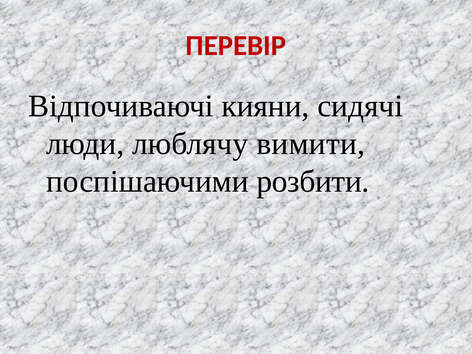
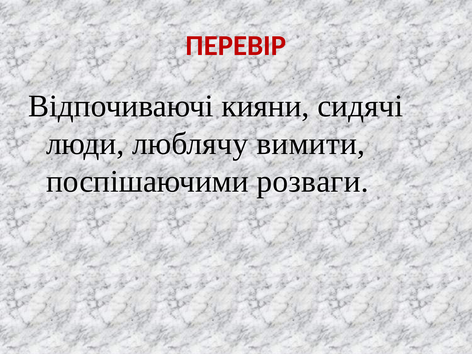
розбити: розбити -> розваги (313, 182)
